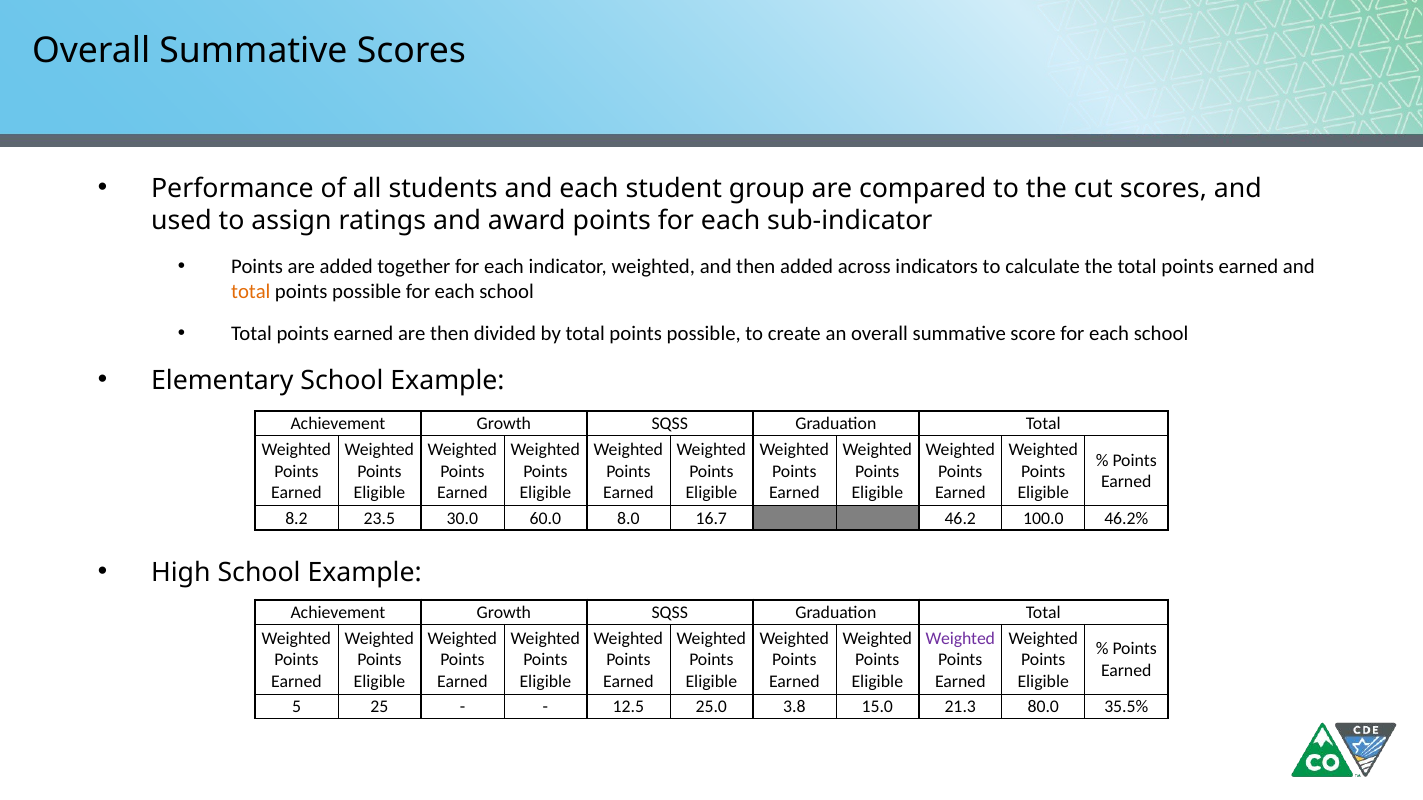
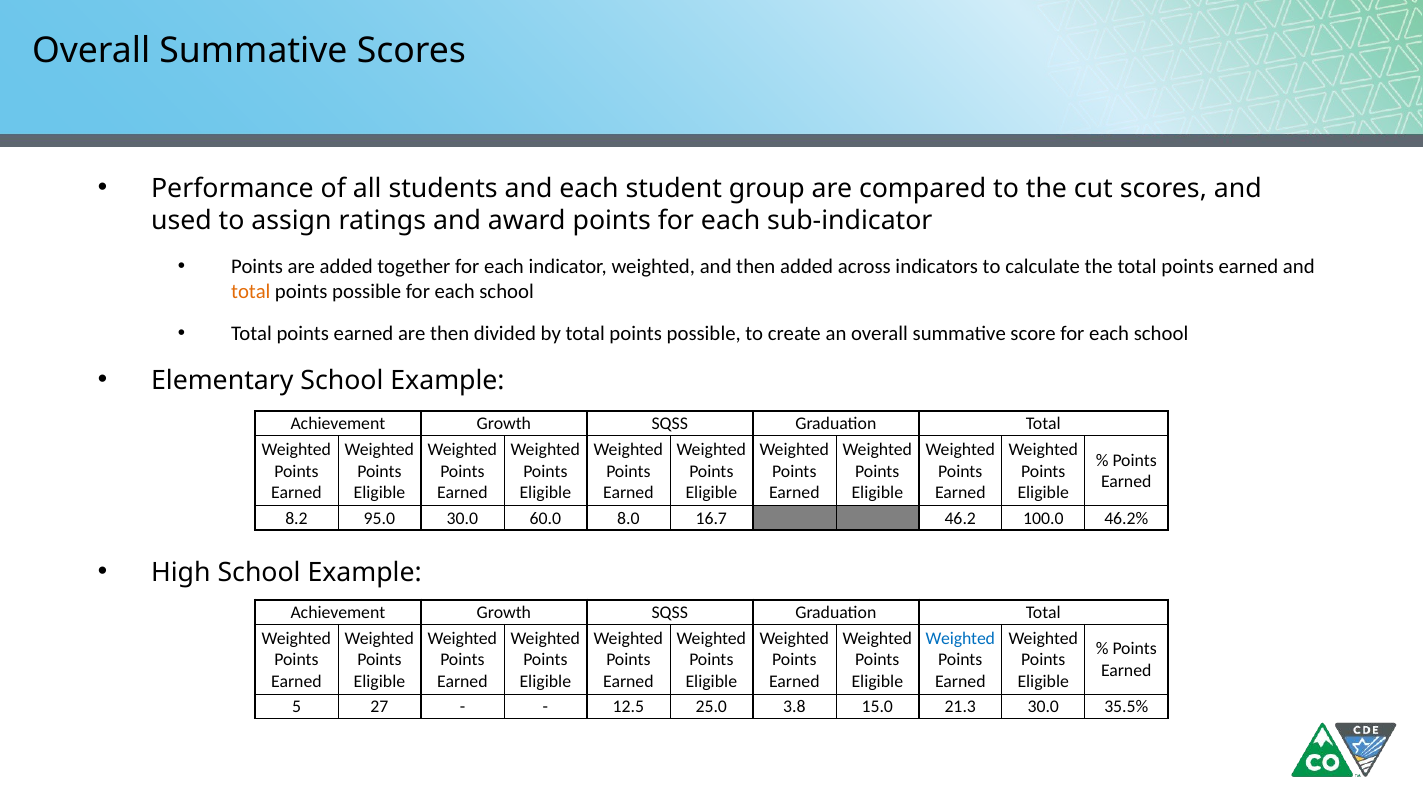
23.5: 23.5 -> 95.0 (379, 519)
Weighted colour: purple -> blue (960, 639)
25: 25 -> 27 (379, 707)
21.3 80.0: 80.0 -> 30.0 (1043, 707)
